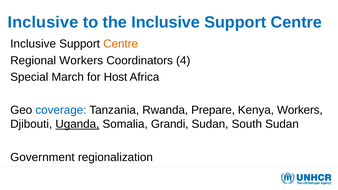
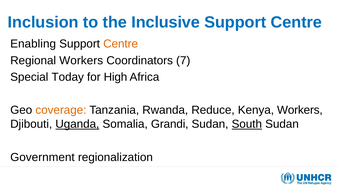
Inclusive: Inclusive -> Inclusion (43, 22)
Inclusive: Inclusive -> Enabling (33, 44)
4: 4 -> 7 (183, 61)
March: March -> Today (68, 77)
Host: Host -> High (115, 77)
coverage colour: blue -> orange (61, 110)
Prepare: Prepare -> Reduce (213, 110)
South underline: none -> present (247, 124)
